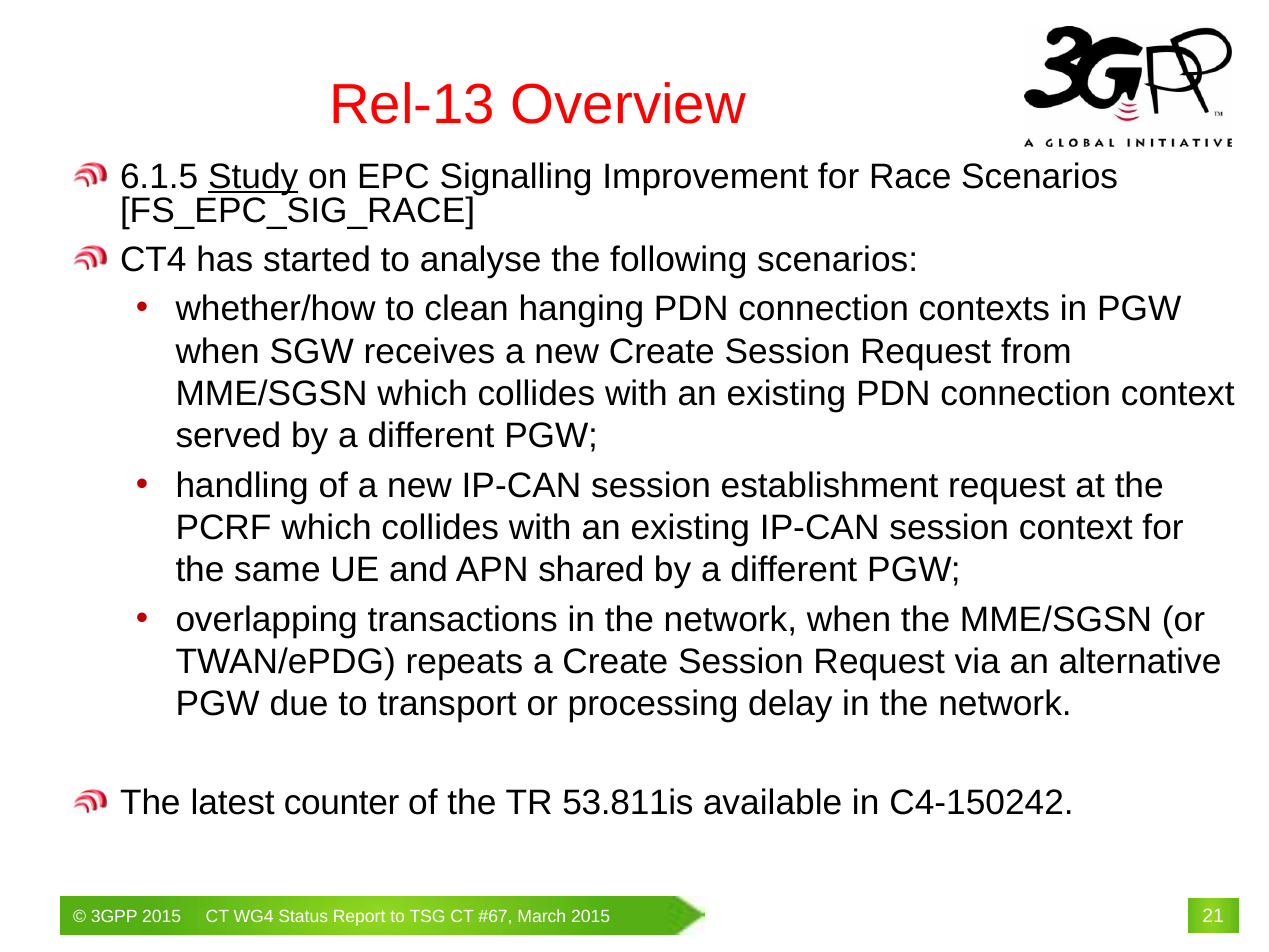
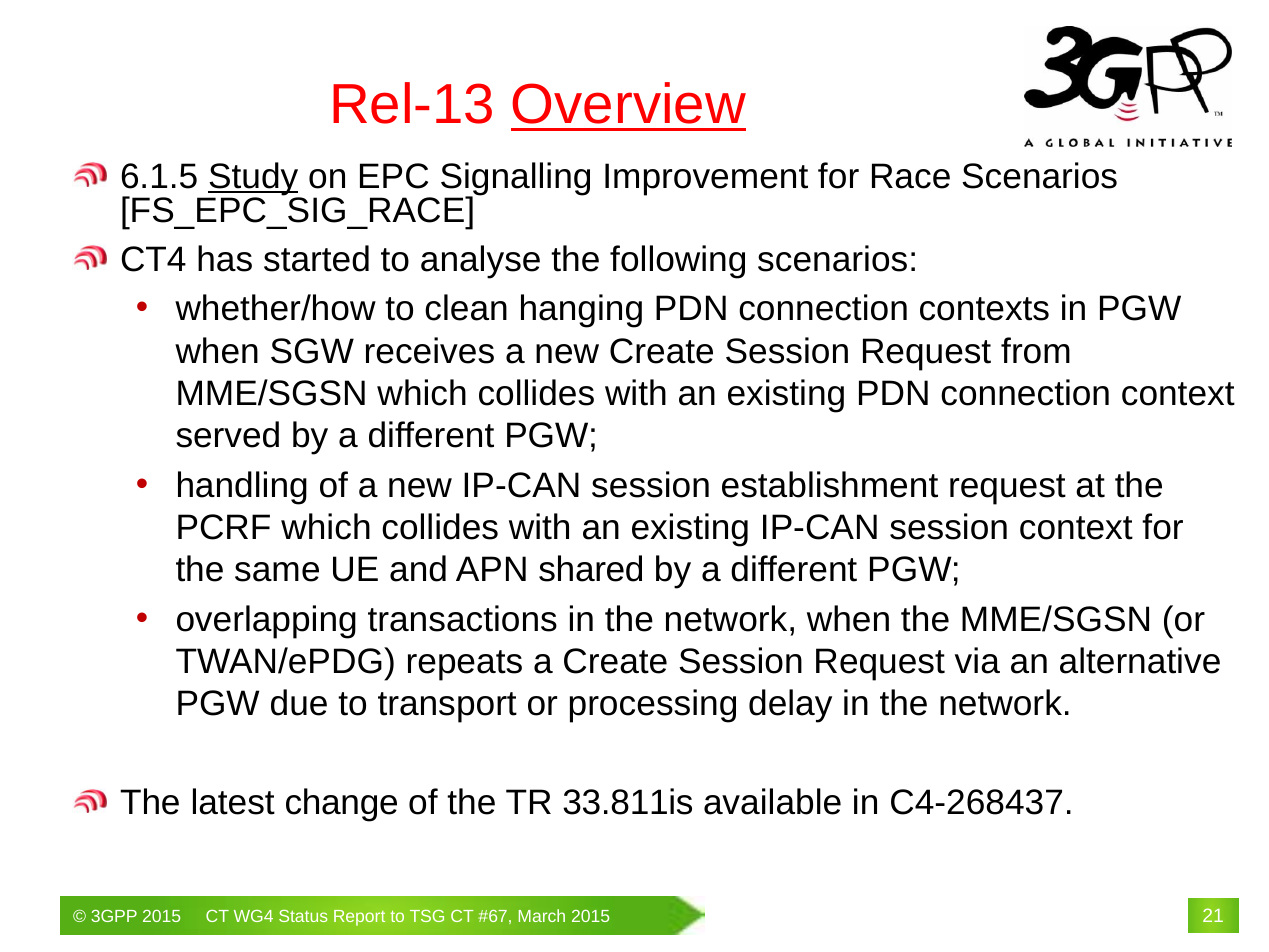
Overview underline: none -> present (628, 105)
counter: counter -> change (342, 803)
53.811is: 53.811is -> 33.811is (628, 803)
C4-150242: C4-150242 -> C4-268437 (981, 803)
